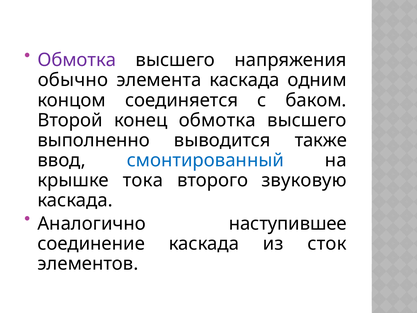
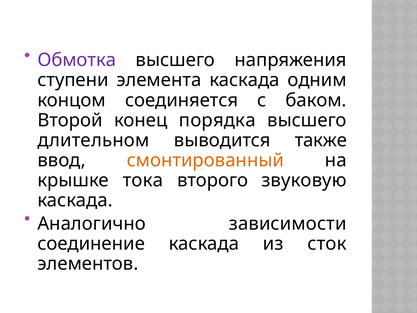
обычно: обычно -> ступени (73, 80)
конец обмотка: обмотка -> порядка (217, 120)
выполненно: выполненно -> длительном (93, 140)
смонтированный colour: blue -> orange (205, 160)
наступившее: наступившее -> зависимости (288, 223)
